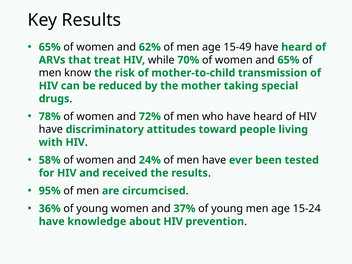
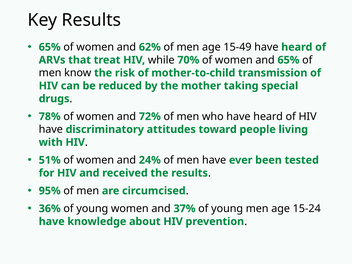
58%: 58% -> 51% (50, 160)
